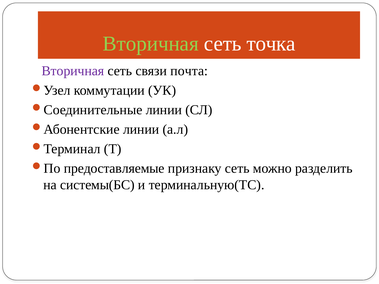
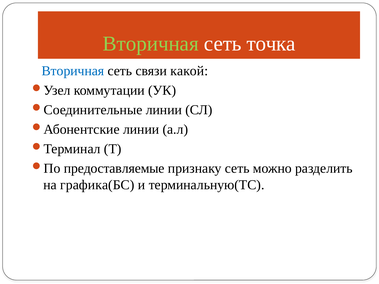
Вторичная colour: purple -> blue (73, 71)
почта: почта -> какой (189, 71)
системы(БС: системы(БС -> графика(БС (97, 185)
